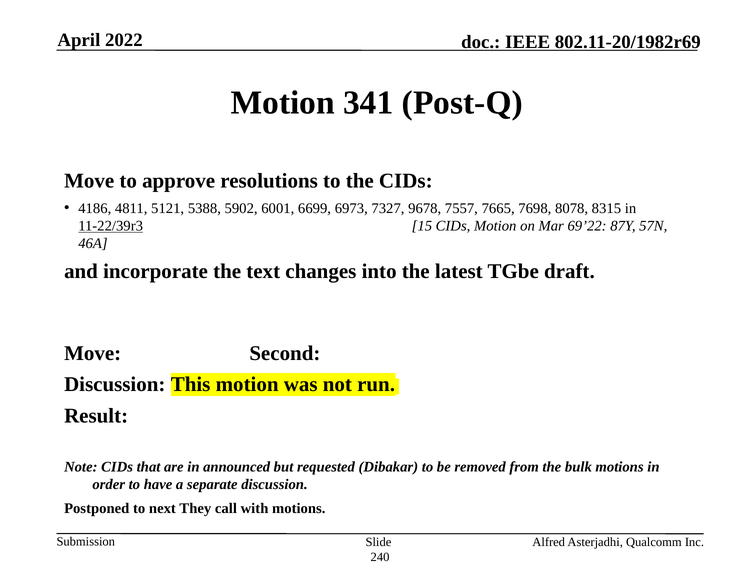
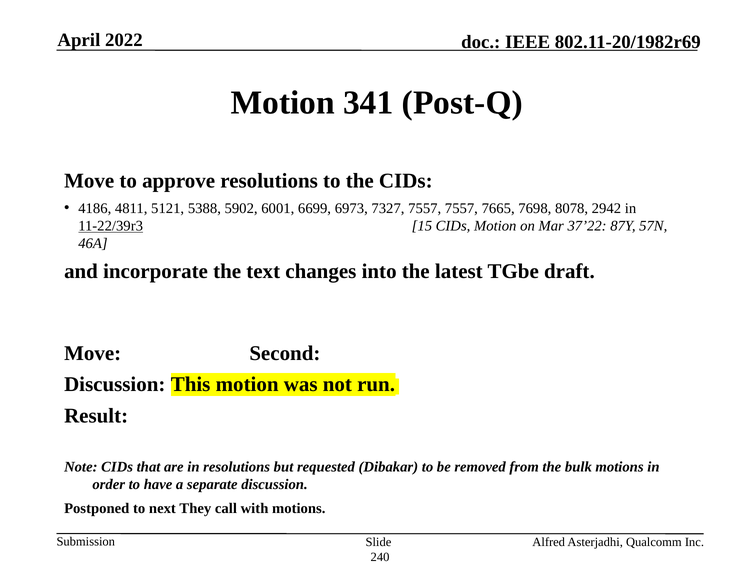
7327 9678: 9678 -> 7557 (425, 208)
8315: 8315 -> 2942 (606, 208)
69’22: 69’22 -> 37’22 (587, 226)
in announced: announced -> resolutions (237, 467)
